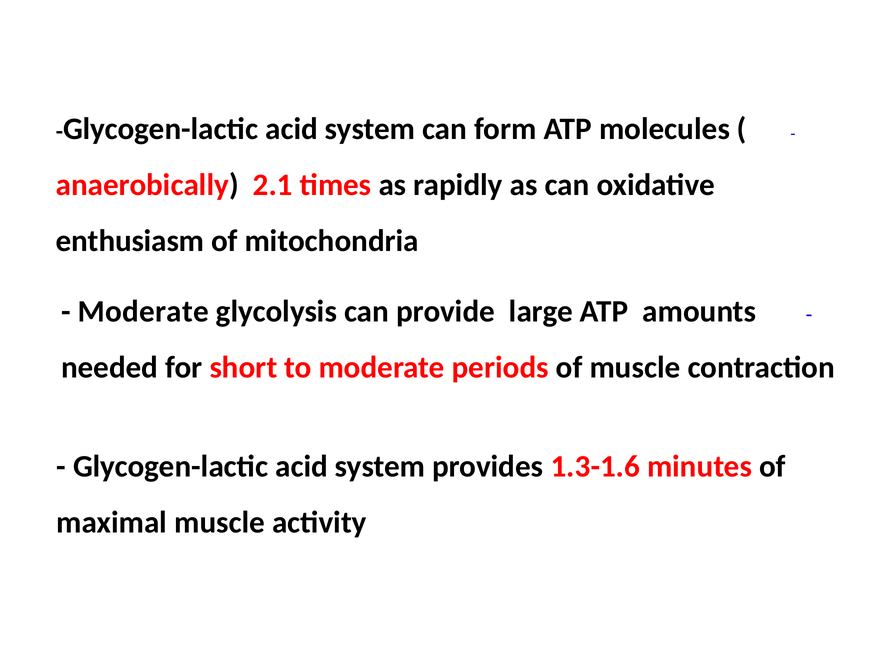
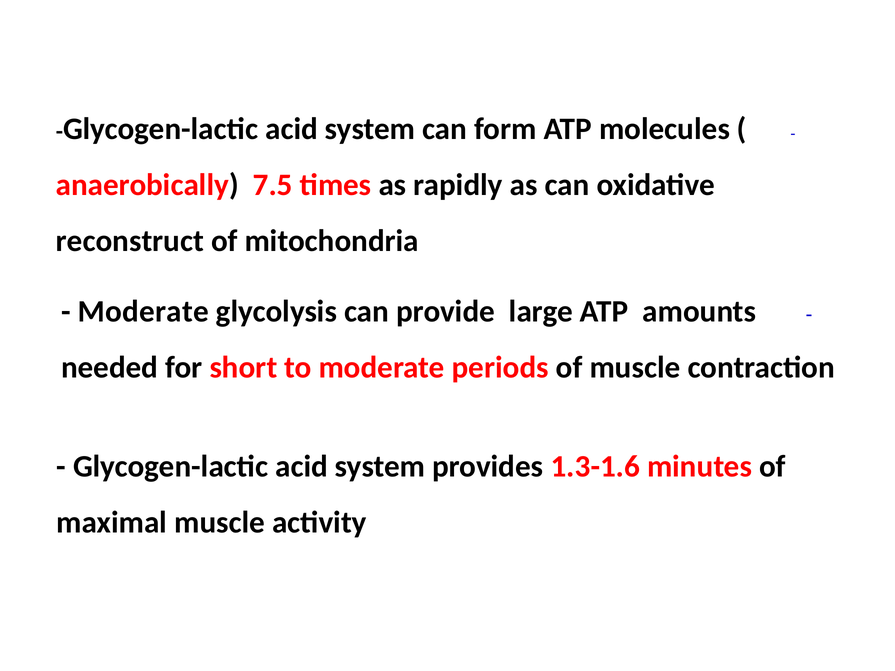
2.1: 2.1 -> 7.5 (273, 185)
enthusiasm: enthusiasm -> reconstruct (130, 241)
